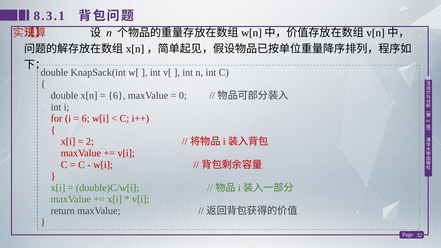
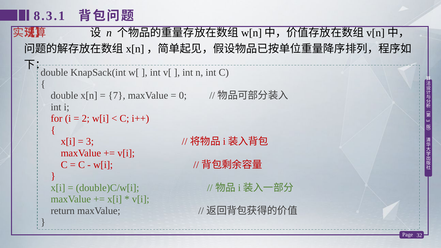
6: 6 -> 7 (117, 96)
6: 6 -> 2 (86, 119)
2: 2 -> 3 (90, 142)
